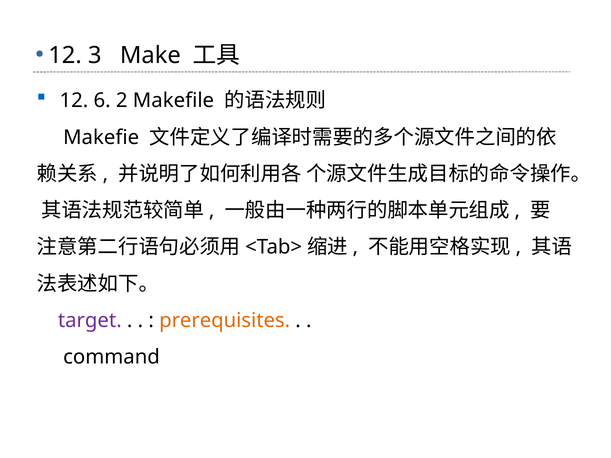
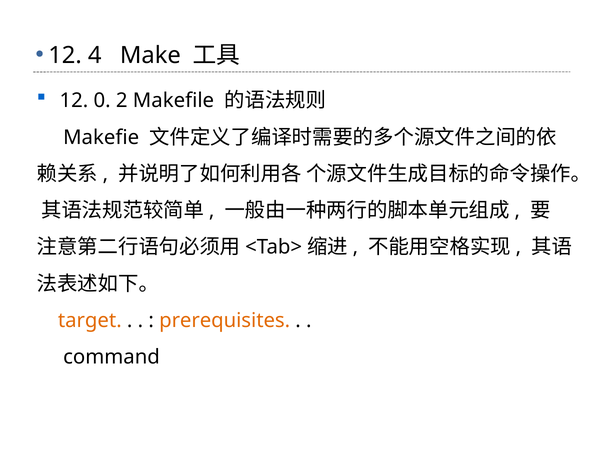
3: 3 -> 4 (95, 55)
6: 6 -> 0 (102, 101)
target colour: purple -> orange (90, 321)
